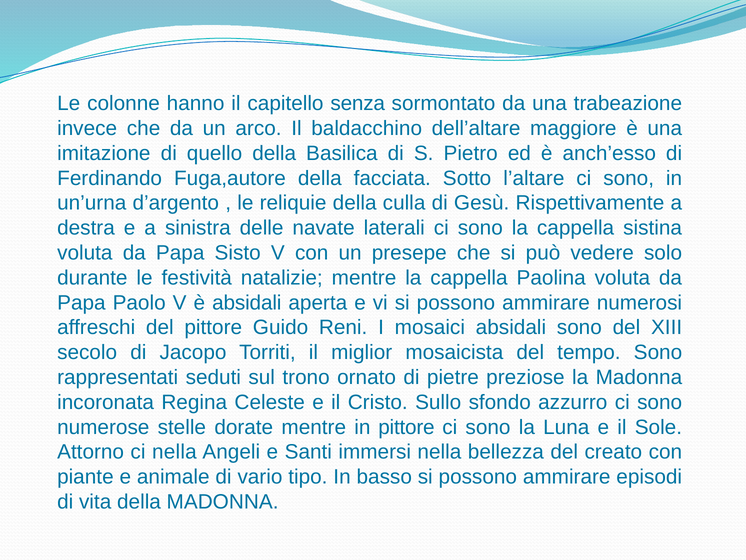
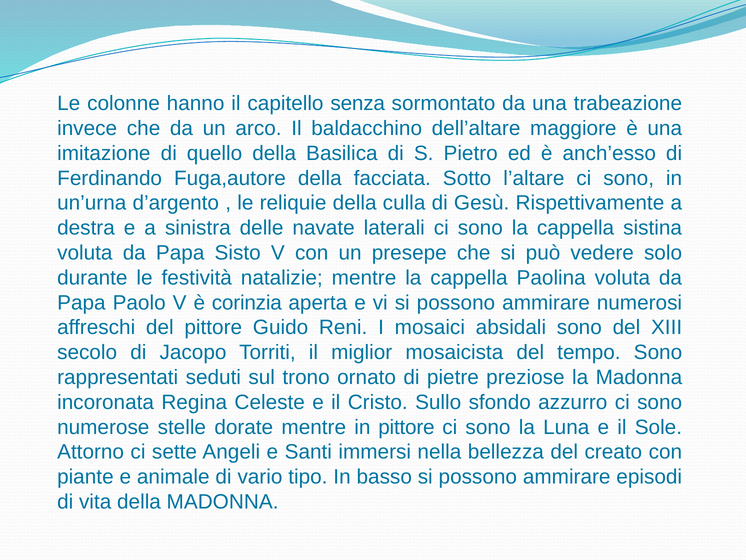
è absidali: absidali -> corinzia (247, 302)
ci nella: nella -> sette (175, 452)
